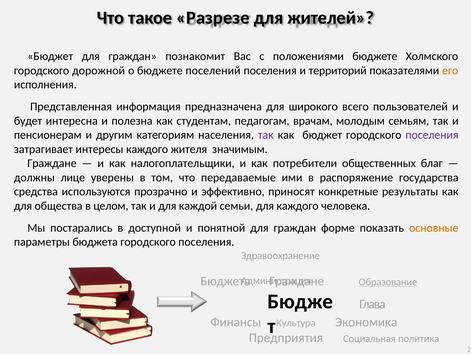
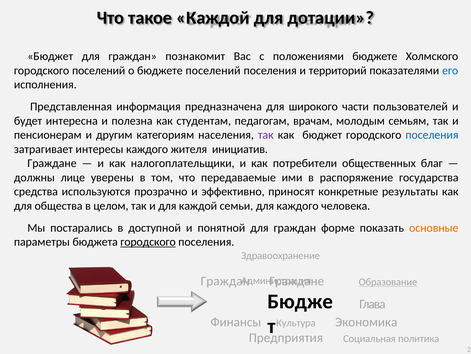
такое Разрезе: Разрезе -> Каждой (213, 18)
жителей: жителей -> дотации (331, 18)
городского дорожной: дорожной -> поселений (99, 70)
его colour: orange -> blue (450, 70)
всего: всего -> части (356, 106)
поселения colour: purple -> blue (432, 135)
значимым: значимым -> инициатив (240, 149)
городского underline: none -> present (148, 241)
Бюджета: Бюджета -> Граждан (225, 281)
